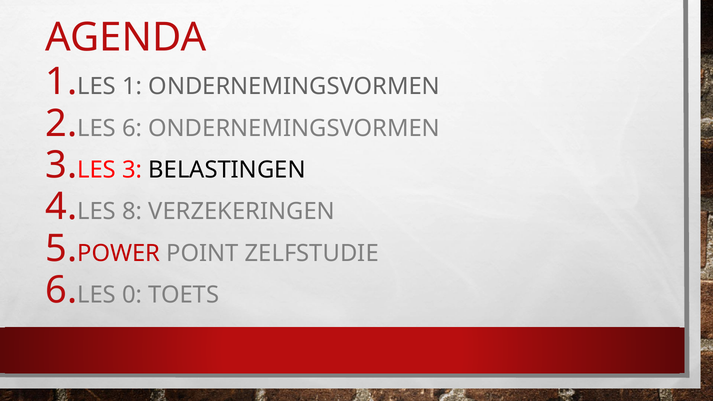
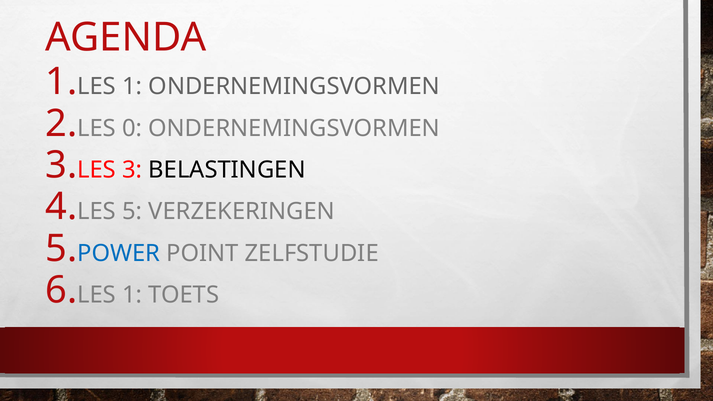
LES 6: 6 -> 0 (132, 128)
LES 8: 8 -> 5 (132, 212)
POWER colour: red -> blue (119, 253)
0: 0 -> 1 (132, 295)
